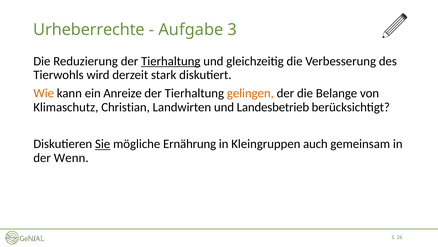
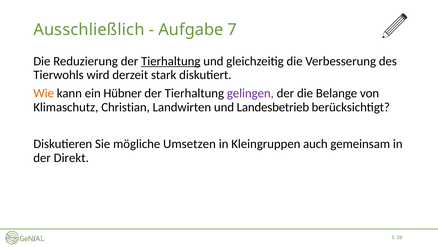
Urheberrechte: Urheberrechte -> Ausschließlich (89, 29)
3: 3 -> 7 (232, 29)
Anreize: Anreize -> Hübner (123, 93)
gelingen colour: orange -> purple (250, 93)
Sie underline: present -> none (103, 144)
Ernährung: Ernährung -> Umsetzen (190, 144)
Wenn: Wenn -> Direkt (71, 157)
